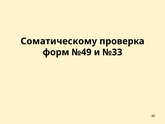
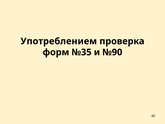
Соматическому: Соматическому -> Употреблением (59, 41)
№49: №49 -> №35 (82, 52)
№33: №33 -> №90 (112, 52)
